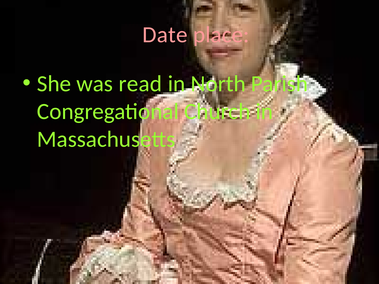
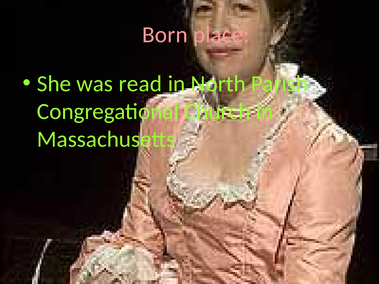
Date: Date -> Born (165, 35)
